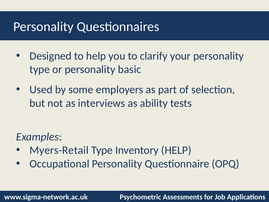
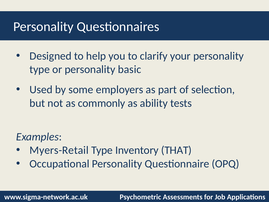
interviews: interviews -> commonly (102, 103)
Inventory HELP: HELP -> THAT (176, 150)
